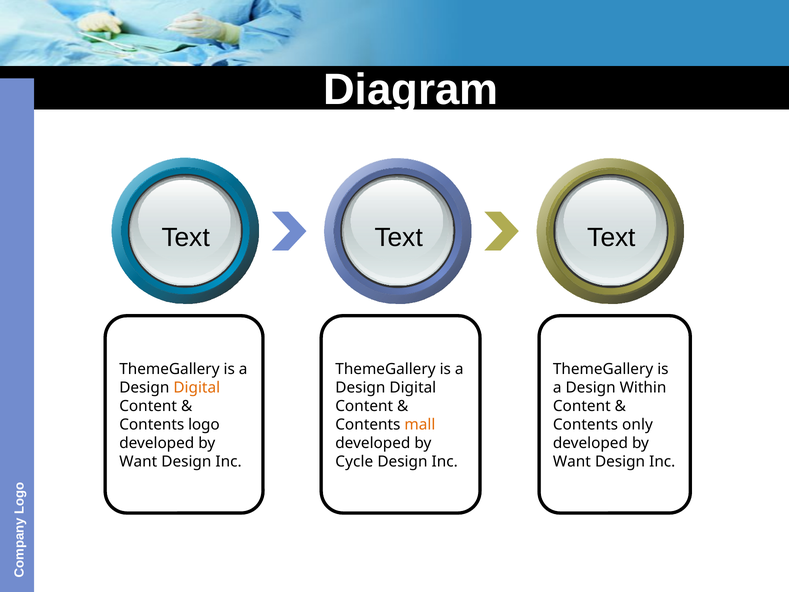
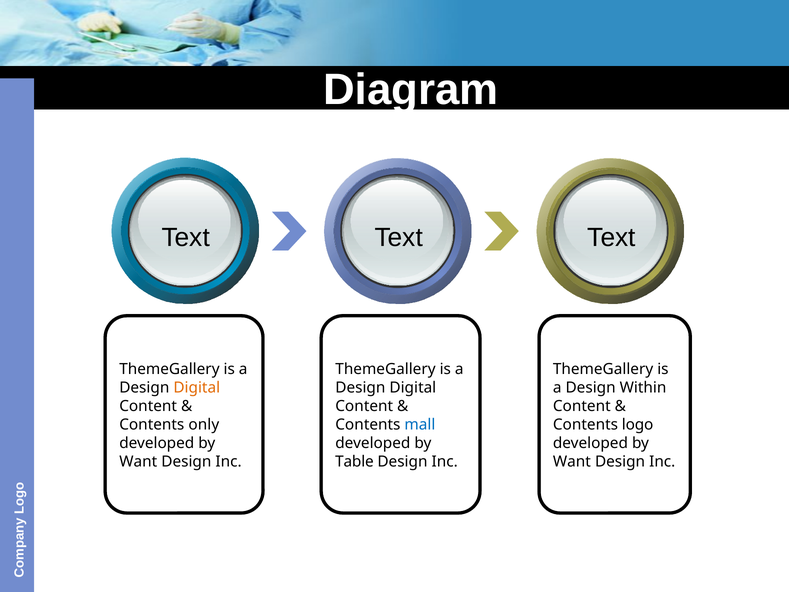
logo: logo -> only (204, 424)
mall colour: orange -> blue (420, 424)
only: only -> logo (638, 424)
Cycle: Cycle -> Table (354, 461)
